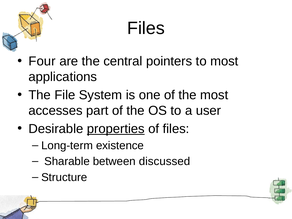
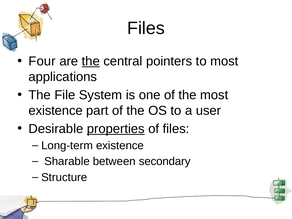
the underline: none -> present (91, 61)
accesses: accesses -> existence (56, 111)
discussed: discussed -> secondary (165, 161)
